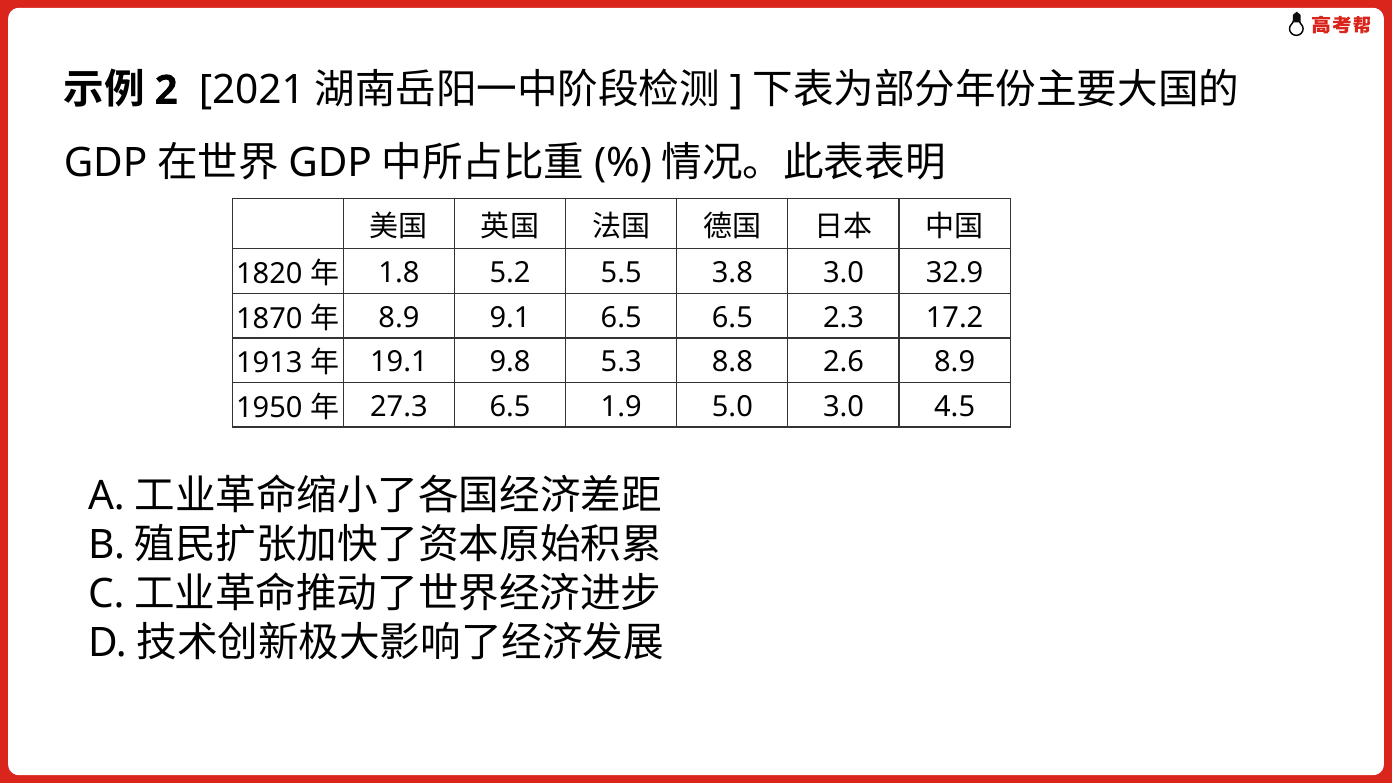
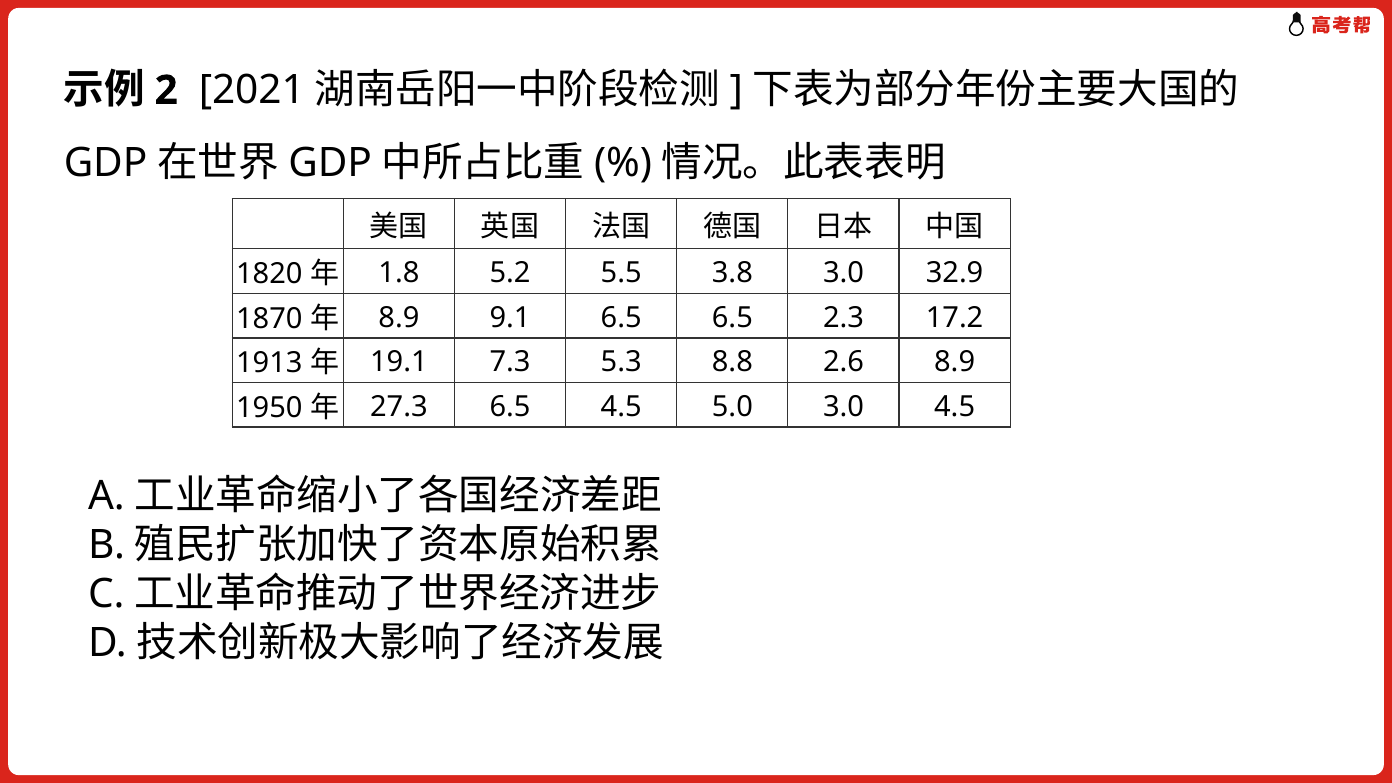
9.8: 9.8 -> 7.3 (510, 362)
6.5 1.9: 1.9 -> 4.5 (621, 407)
